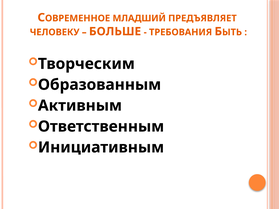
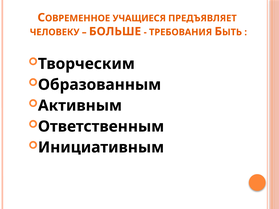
МЛАДШИЙ: МЛАДШИЙ -> УЧАЩИЕСЯ (139, 18)
